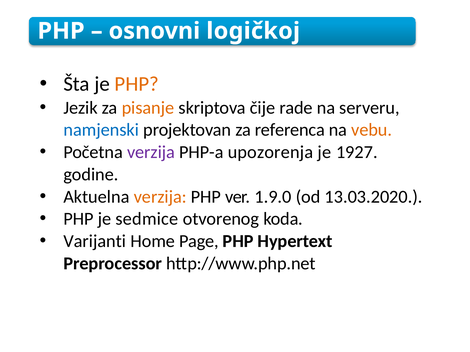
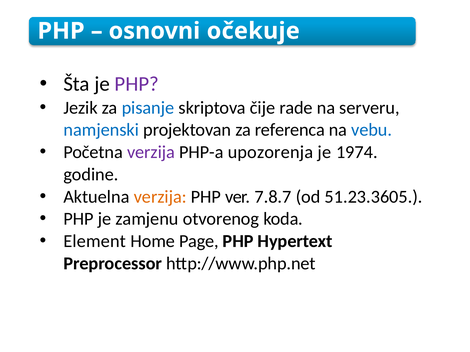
logičkoj: logičkoj -> očekuje (253, 31)
PHP colour: orange -> purple (137, 84)
pisanje colour: orange -> blue (148, 108)
vebu colour: orange -> blue (372, 130)
1927: 1927 -> 1974 (357, 152)
1.9.0: 1.9.0 -> 7.8.7 (273, 197)
13.03.2020: 13.03.2020 -> 51.23.3605 (374, 197)
sedmice: sedmice -> zamjenu (147, 219)
Varijanti: Varijanti -> Element (95, 241)
